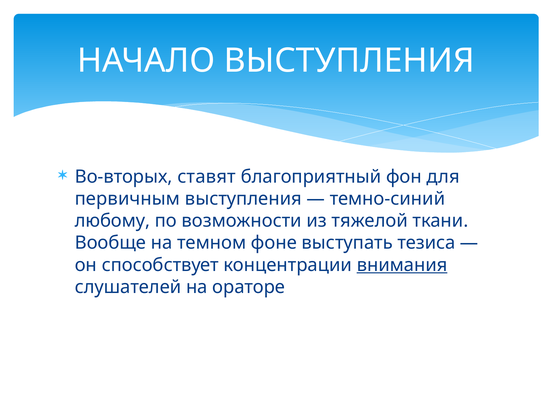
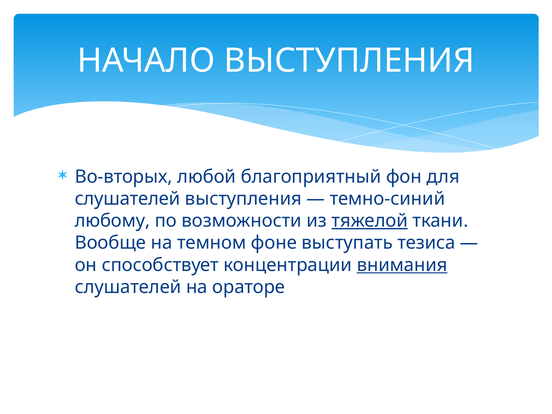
ставят: ставят -> любой (207, 177)
первичным: первичным -> слушателей (128, 199)
тяжелой underline: none -> present (370, 221)
